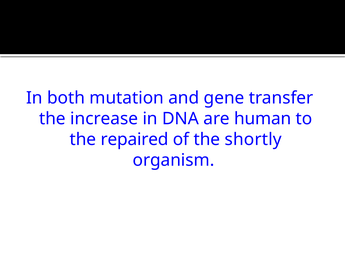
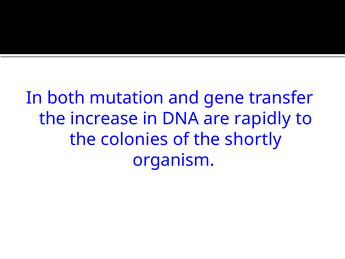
human: human -> rapidly (262, 119)
repaired: repaired -> colonies (134, 139)
